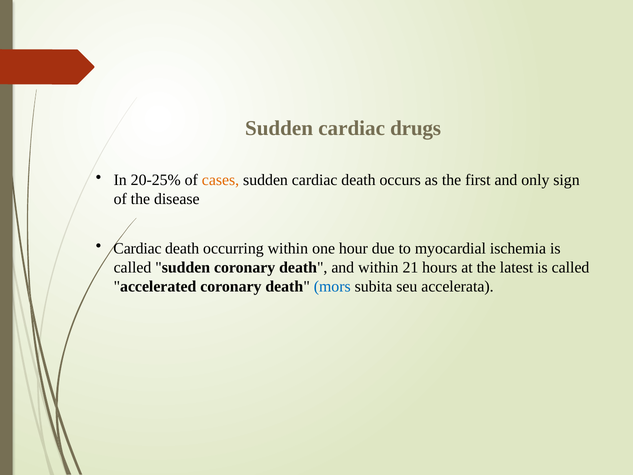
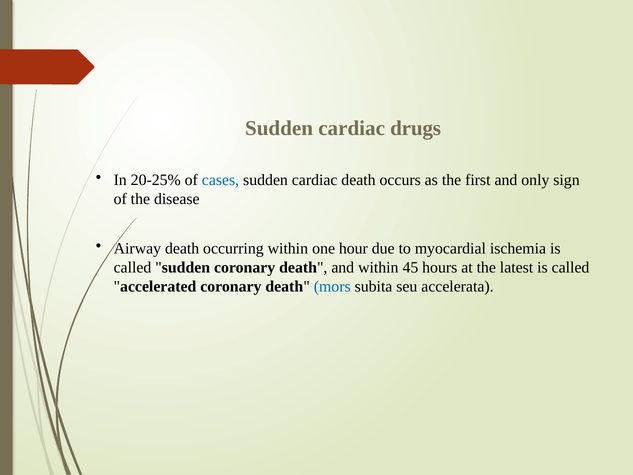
cases colour: orange -> blue (221, 180)
Cardiac: Cardiac -> Airway (137, 248)
21: 21 -> 45 (410, 267)
